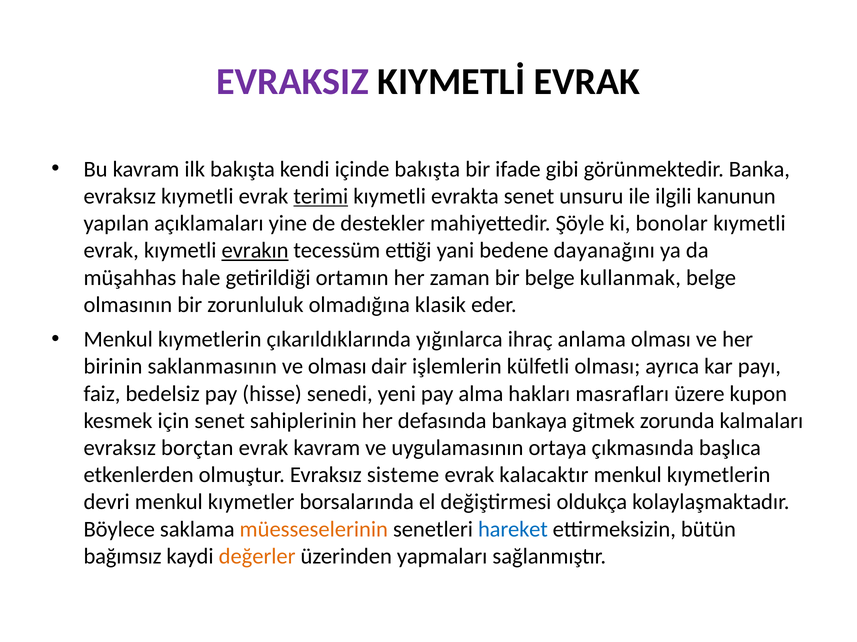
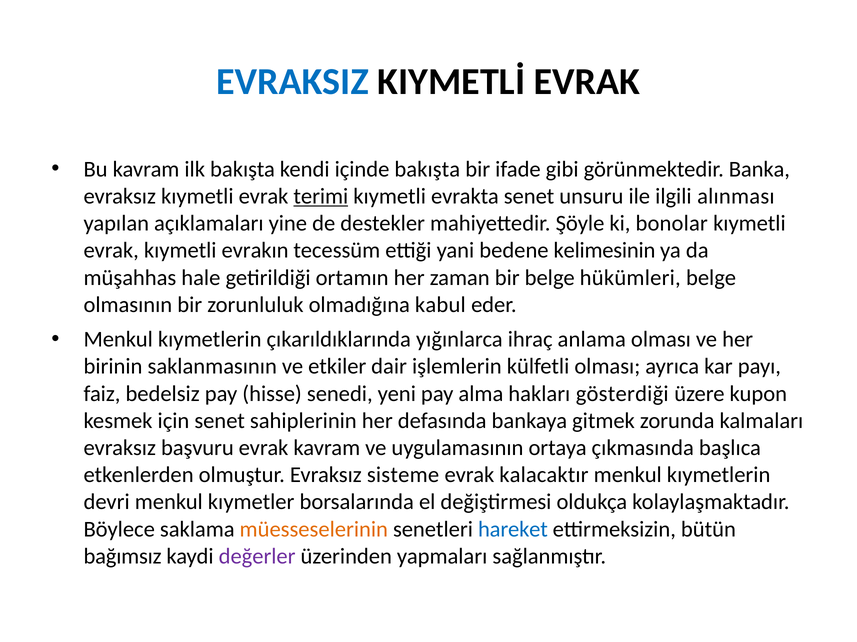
EVRAKSIZ colour: purple -> blue (293, 82)
kanunun: kanunun -> alınması (736, 197)
evrakın underline: present -> none (255, 251)
dayanağını: dayanağını -> kelimesinin (604, 251)
kullanmak: kullanmak -> hükümleri (630, 278)
klasik: klasik -> kabul (440, 305)
ve olması: olması -> etkiler (337, 367)
masrafları: masrafları -> gösterdiği (622, 394)
borçtan: borçtan -> başvuru (197, 448)
değerler colour: orange -> purple (257, 557)
